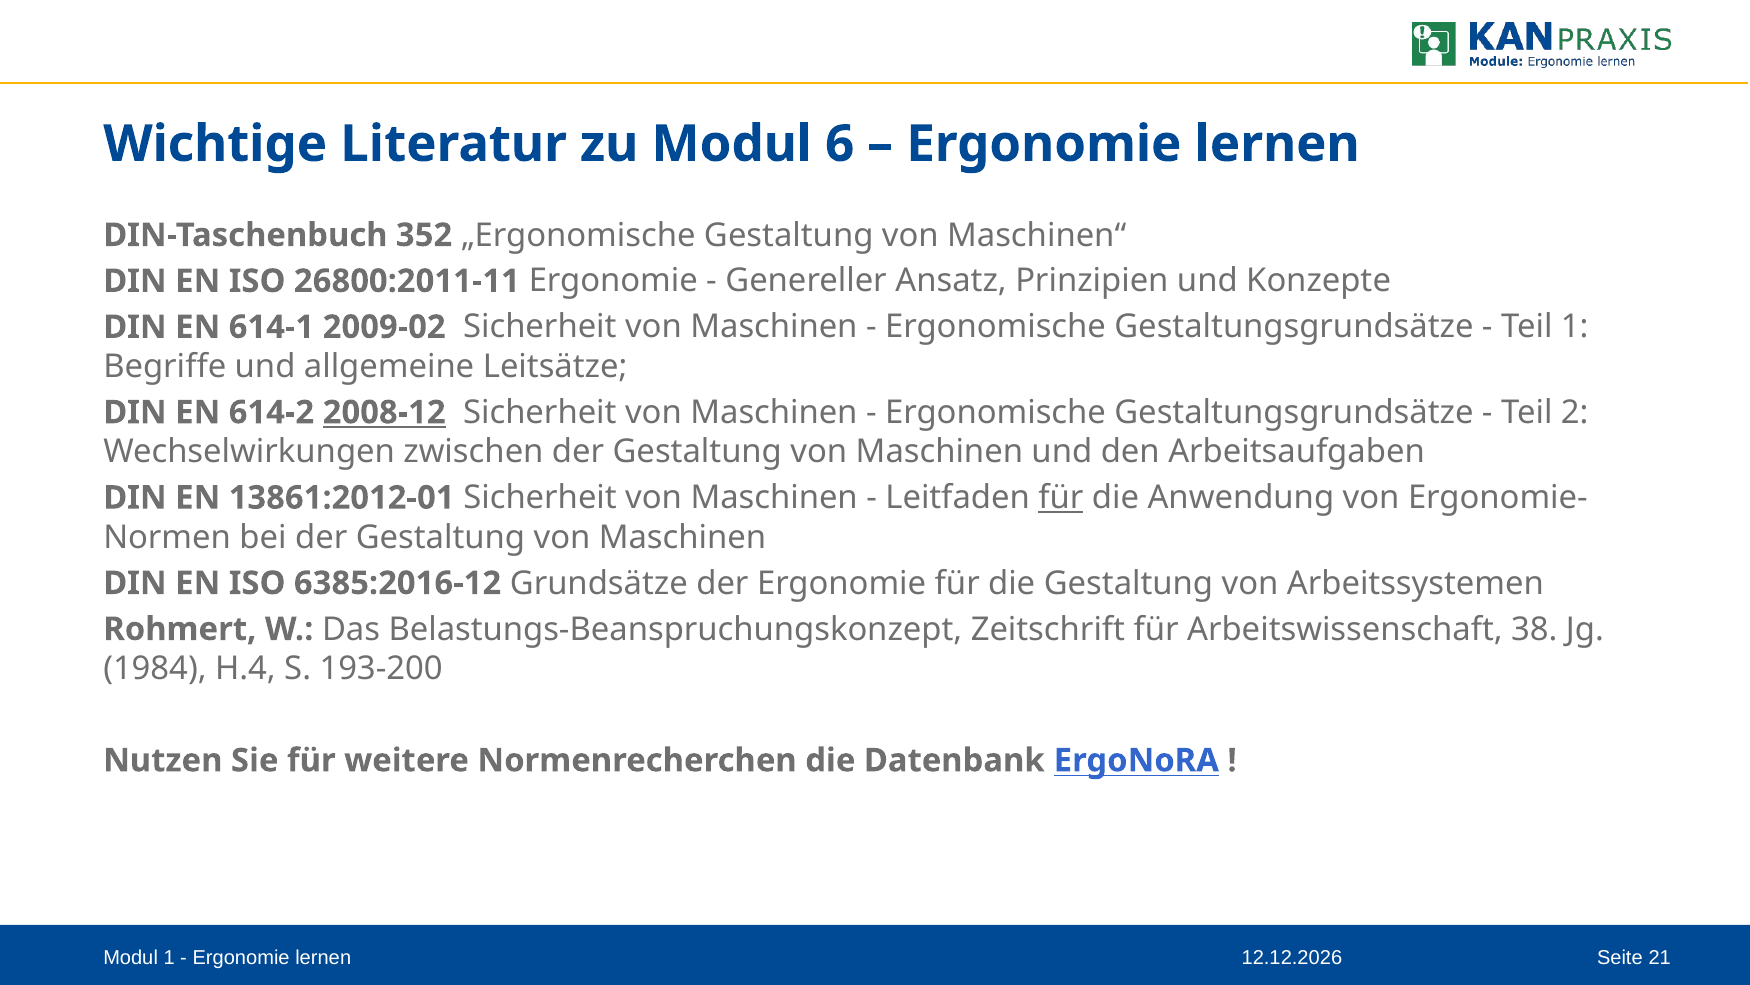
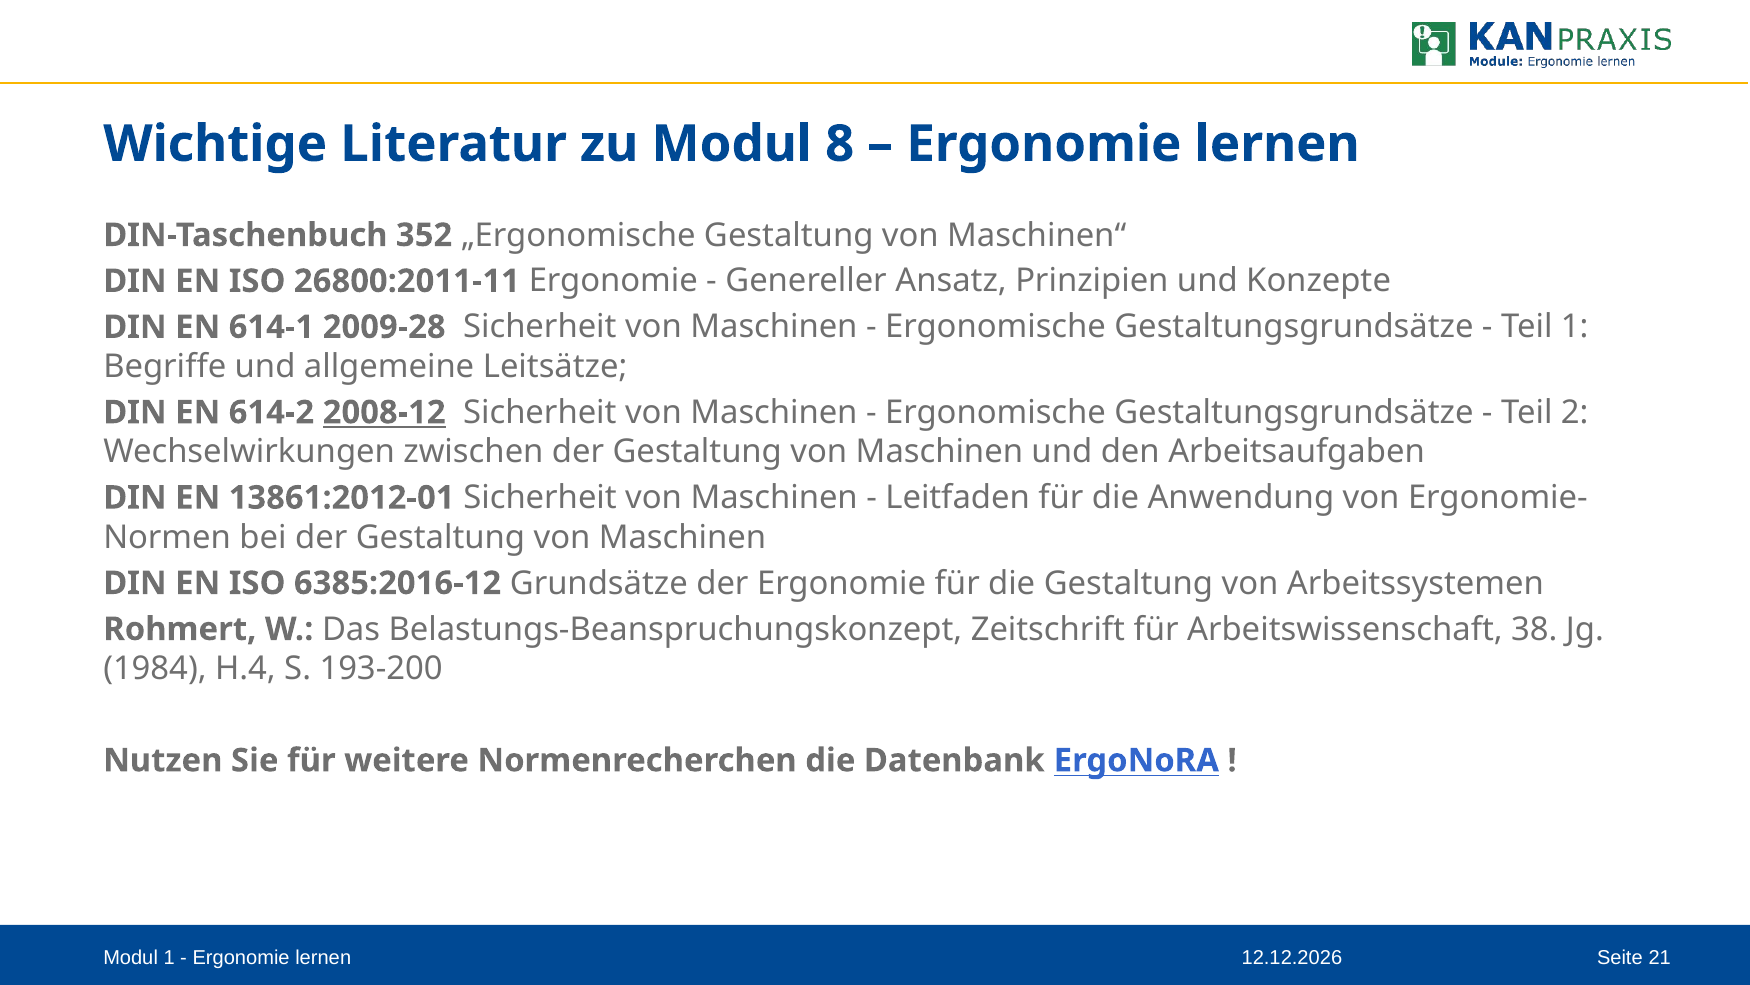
6: 6 -> 8 (840, 144)
2009-02: 2009-02 -> 2009-28 (384, 327)
für underline: present -> none (1061, 498)
